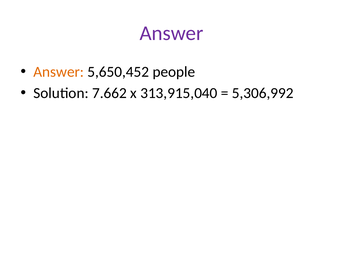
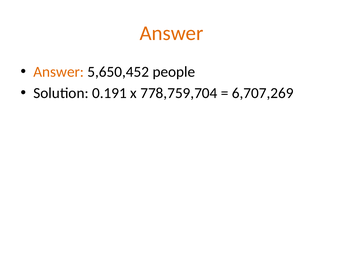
Answer colour: purple -> orange (172, 33)
7.662: 7.662 -> 0.191 (109, 93)
313,915,040: 313,915,040 -> 778,759,704 (179, 93)
5,306,992: 5,306,992 -> 6,707,269 (263, 93)
